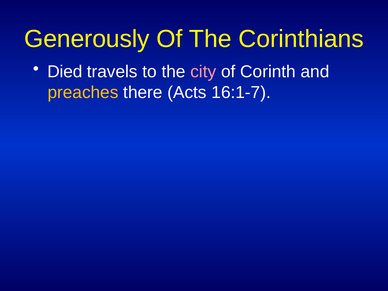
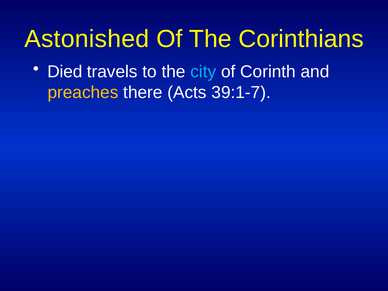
Generously: Generously -> Astonished (87, 39)
city colour: pink -> light blue (203, 72)
16:1-7: 16:1-7 -> 39:1-7 (241, 92)
